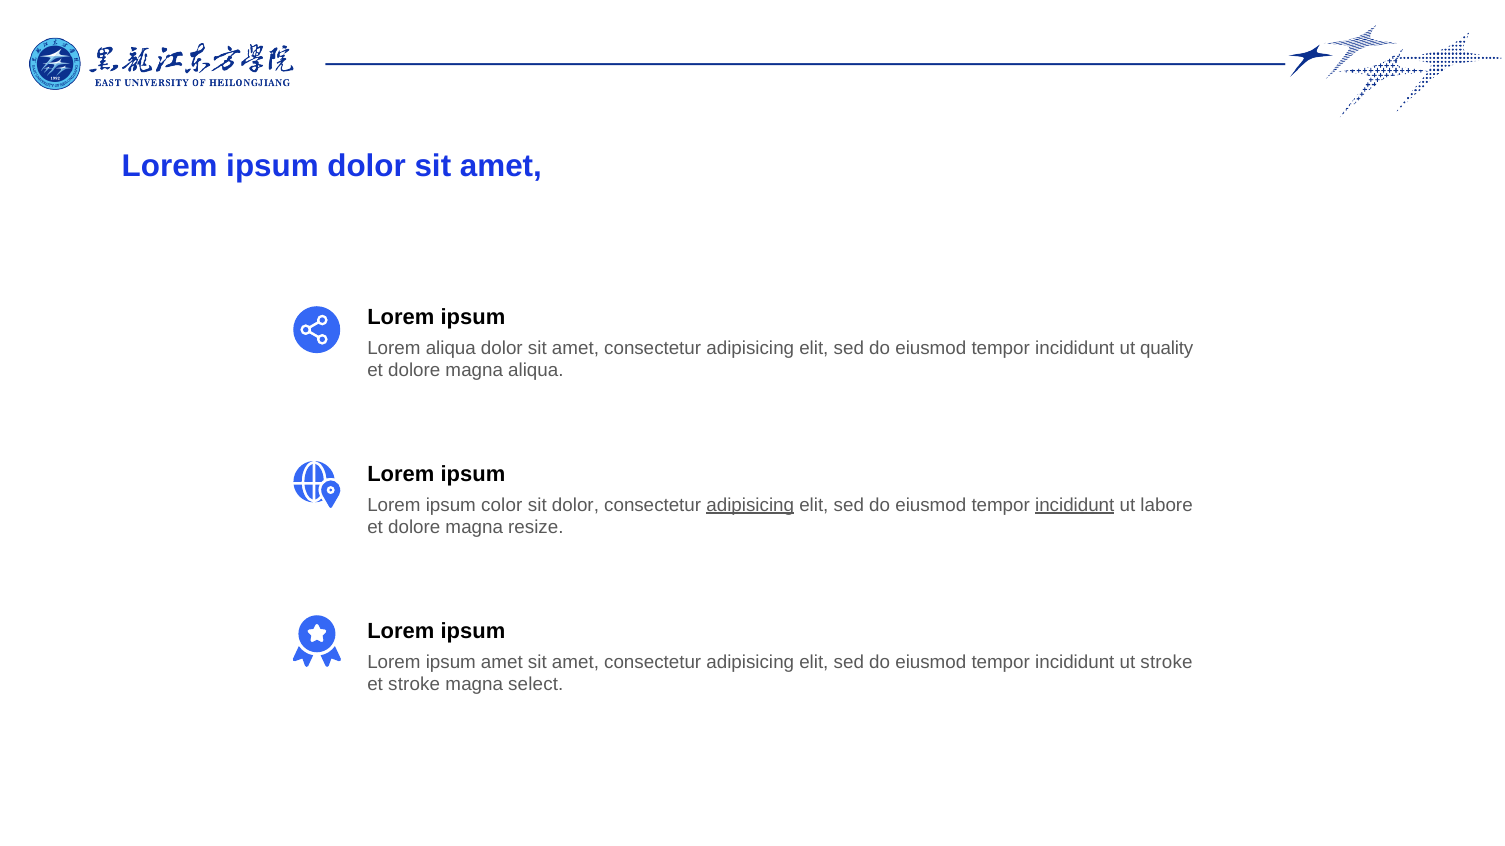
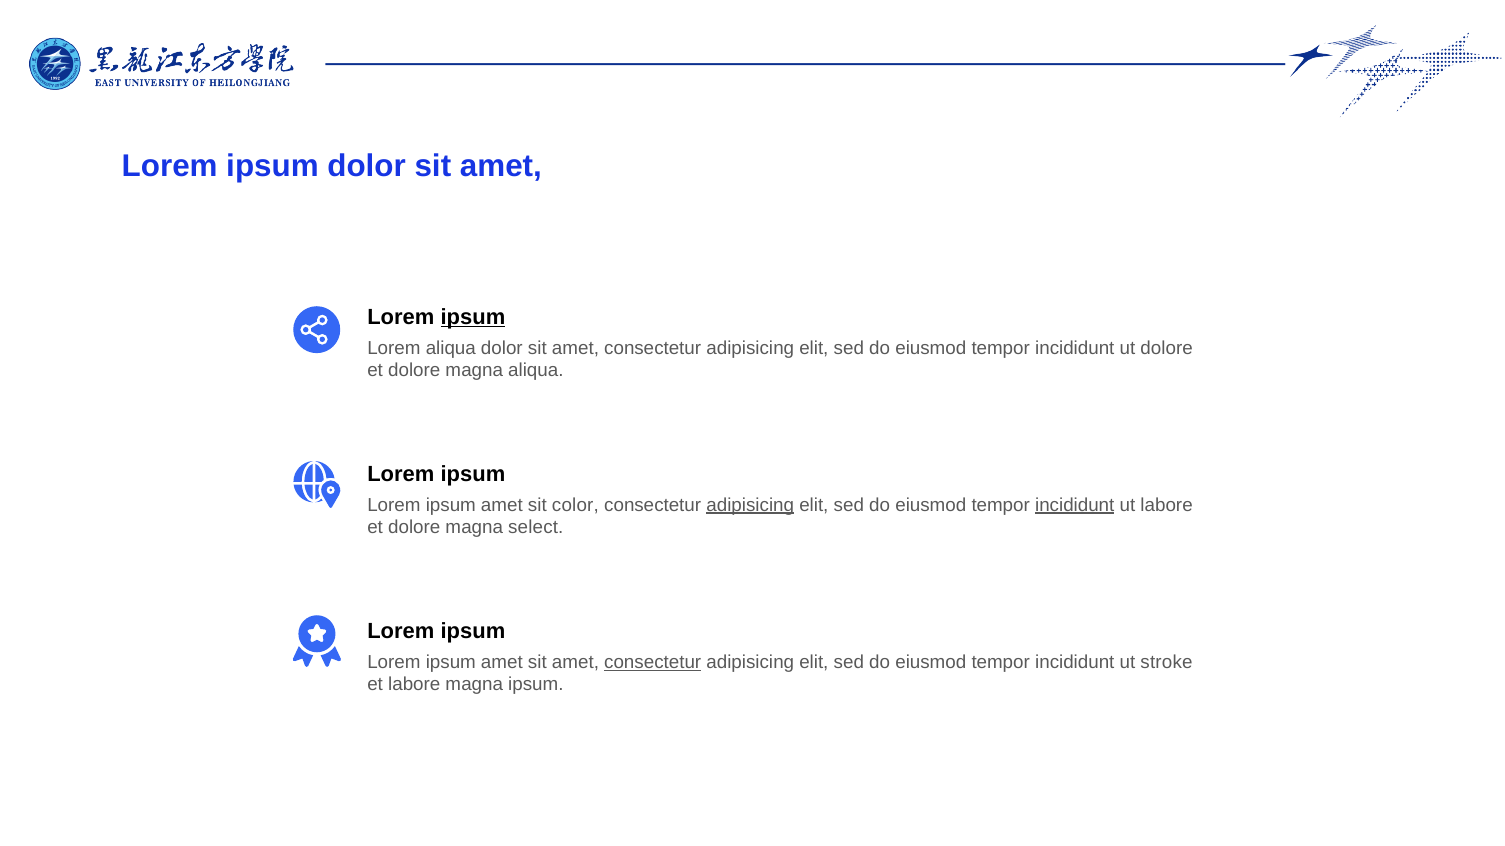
ipsum underline: none -> present (473, 317)
ut quality: quality -> dolore (1167, 348)
color: color -> amet (502, 505)
sit dolor: dolor -> color (575, 505)
resize: resize -> select (536, 528)
consectetur underline: none -> present (653, 662)
et stroke: stroke -> labore (414, 685)
magna select: select -> ipsum (536, 685)
